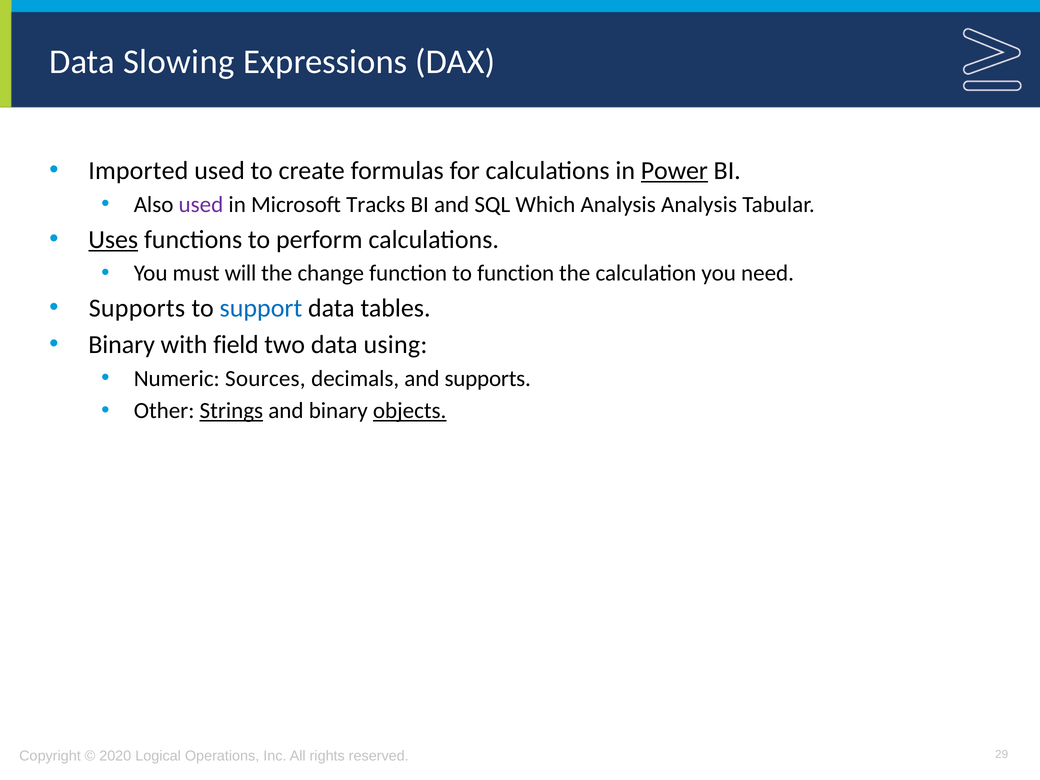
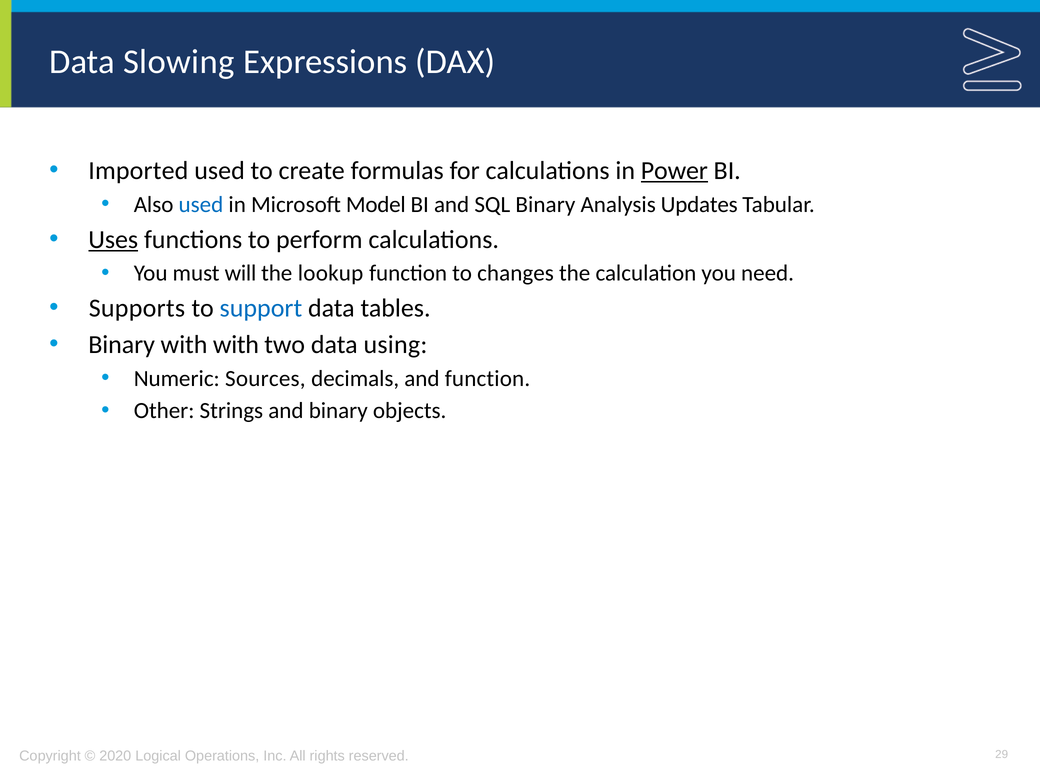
used colour: purple -> blue (201, 205)
Tracks: Tracks -> Model (376, 205)
SQL Which: Which -> Binary (545, 205)
Analysis Analysis: Analysis -> Updates (699, 205)
change: change -> lookup (331, 273)
to function: function -> changes (516, 273)
with field: field -> with (236, 345)
and supports: supports -> function (487, 378)
Strings underline: present -> none (231, 411)
objects underline: present -> none (410, 411)
